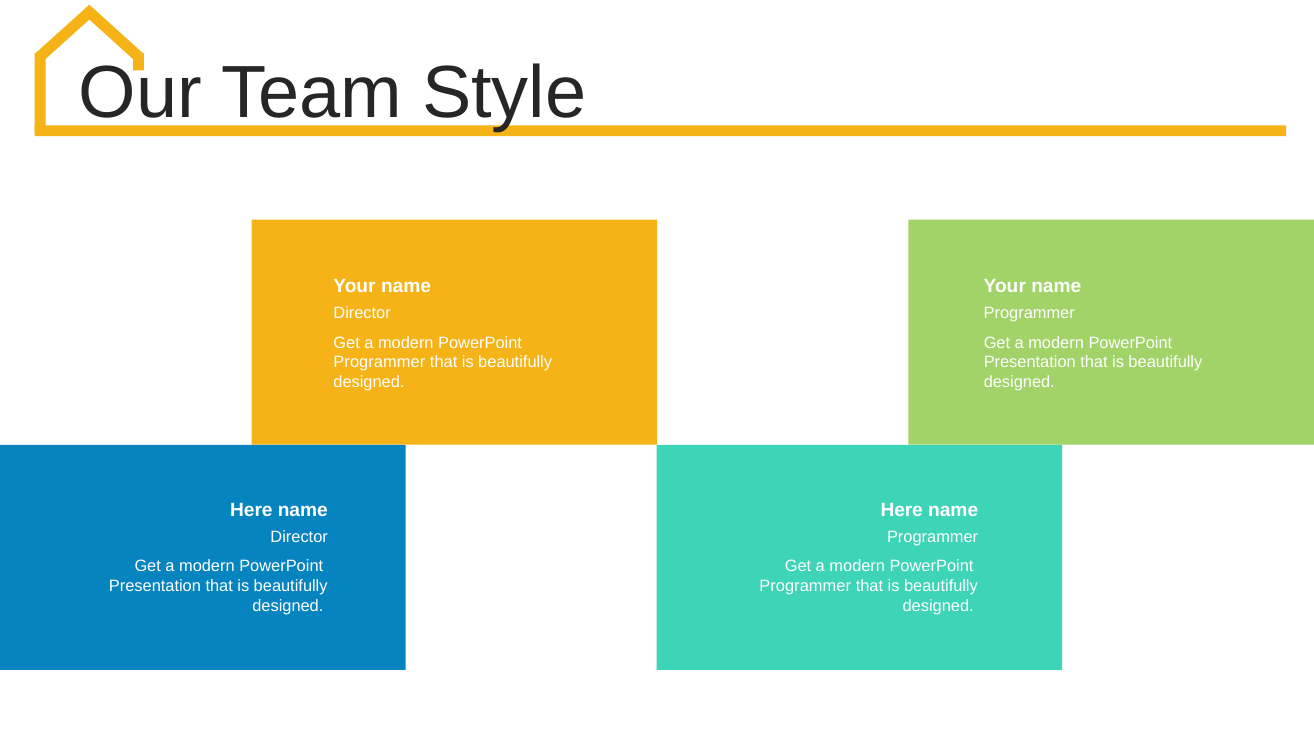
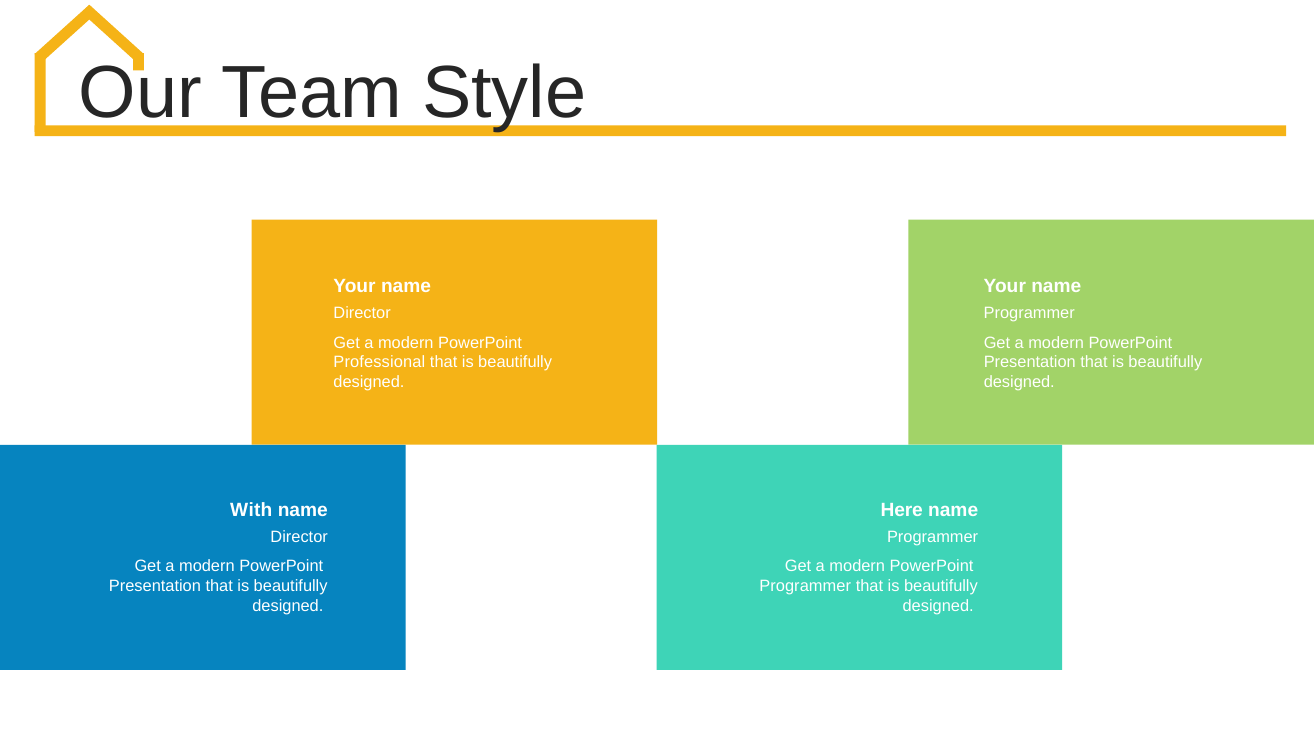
Programmer: Programmer -> Professional (379, 362)
Here: Here -> With (251, 510)
